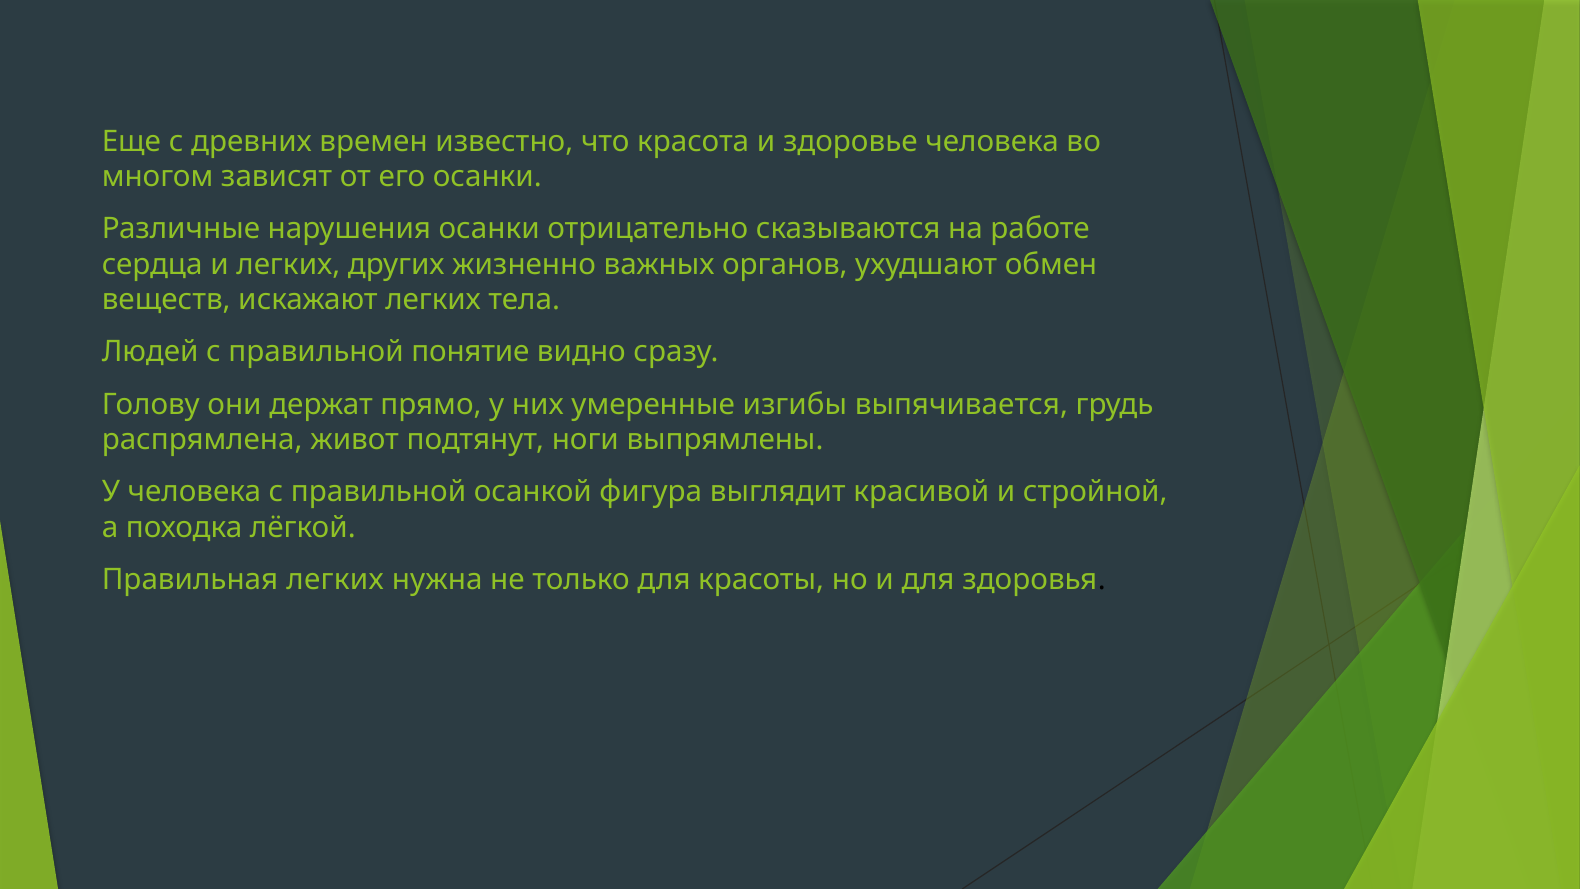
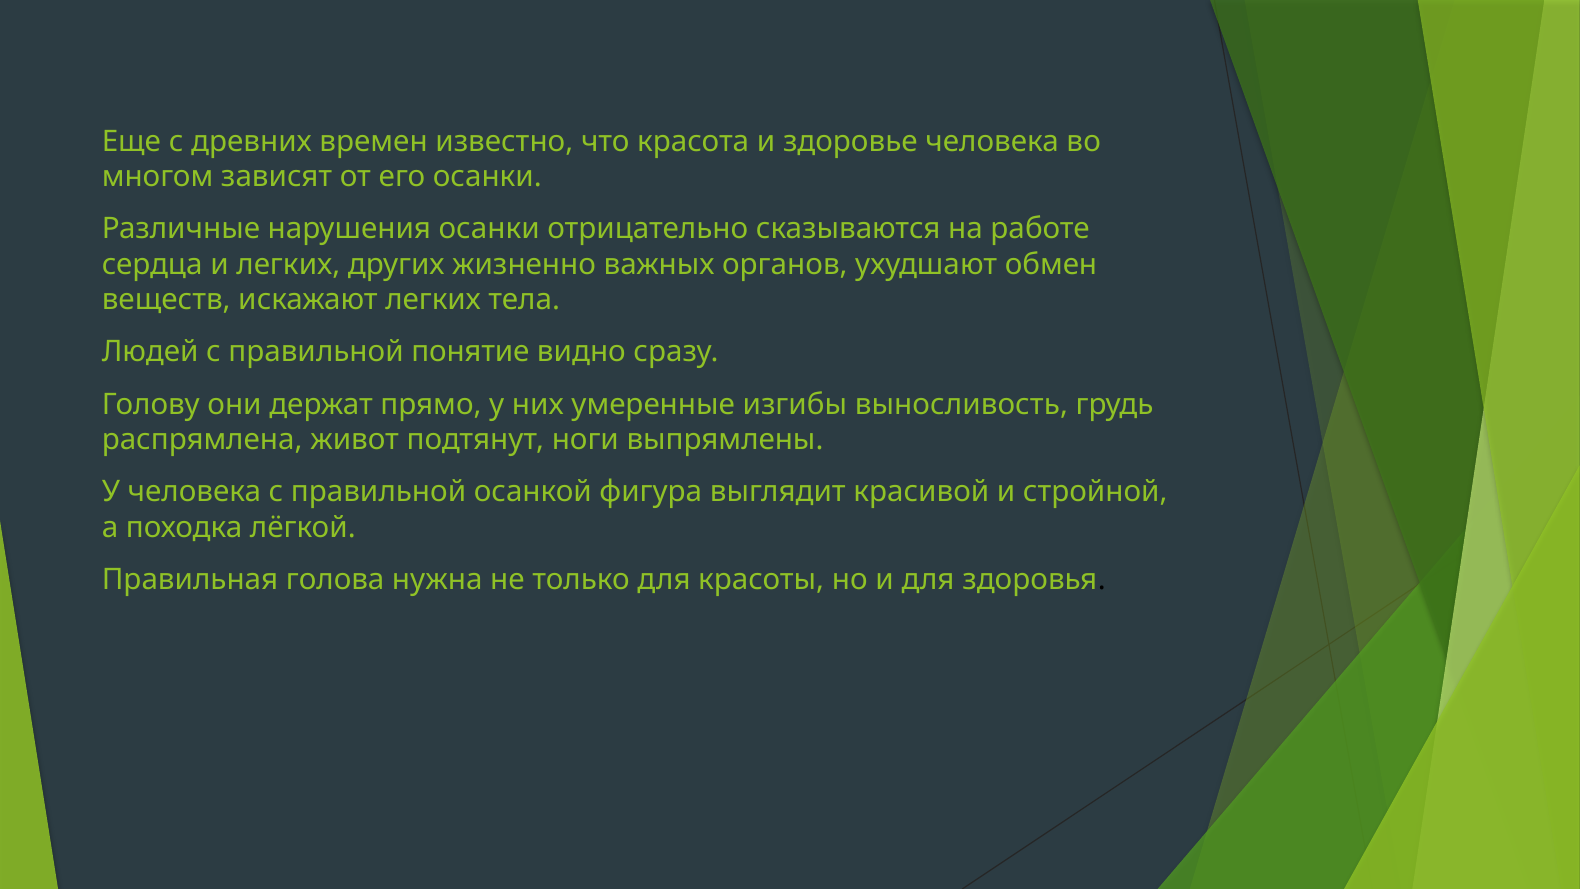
выпячивается: выпячивается -> выносливость (961, 404)
Правильная легких: легких -> голова (335, 579)
